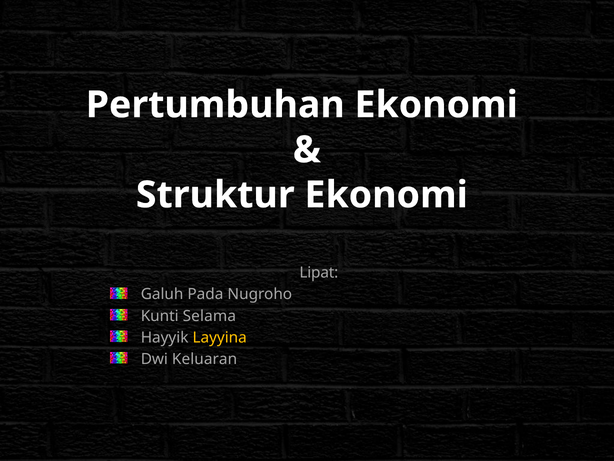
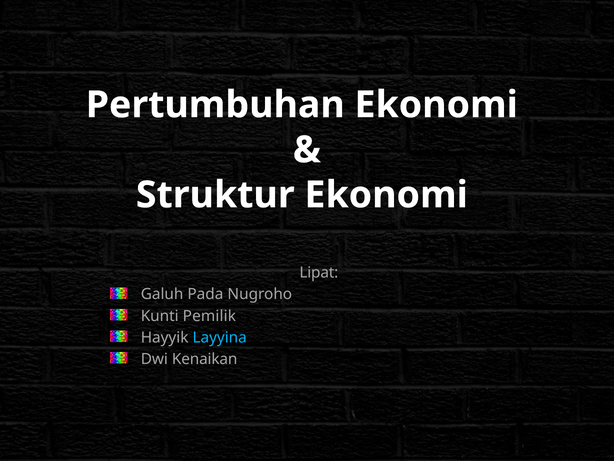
Selama: Selama -> Pemilik (209, 316)
Layyina colour: yellow -> light blue (220, 337)
Keluaran: Keluaran -> Kenaikan (205, 359)
